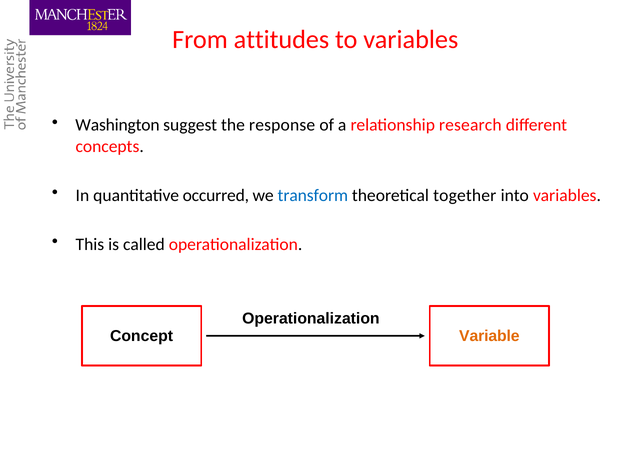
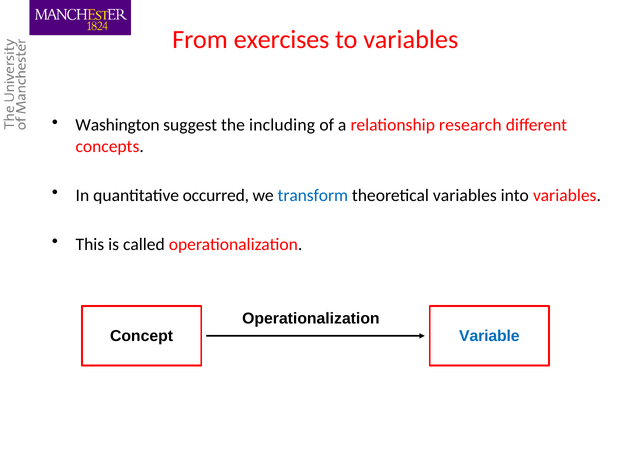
attitudes: attitudes -> exercises (282, 40)
response: response -> including (282, 125)
theoretical together: together -> variables (465, 195)
Variable colour: orange -> blue (489, 336)
